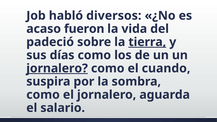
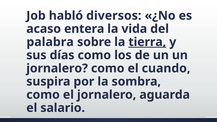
fueron: fueron -> entera (84, 29)
padeció: padeció -> palabra (50, 42)
jornalero underline: present -> none (57, 68)
